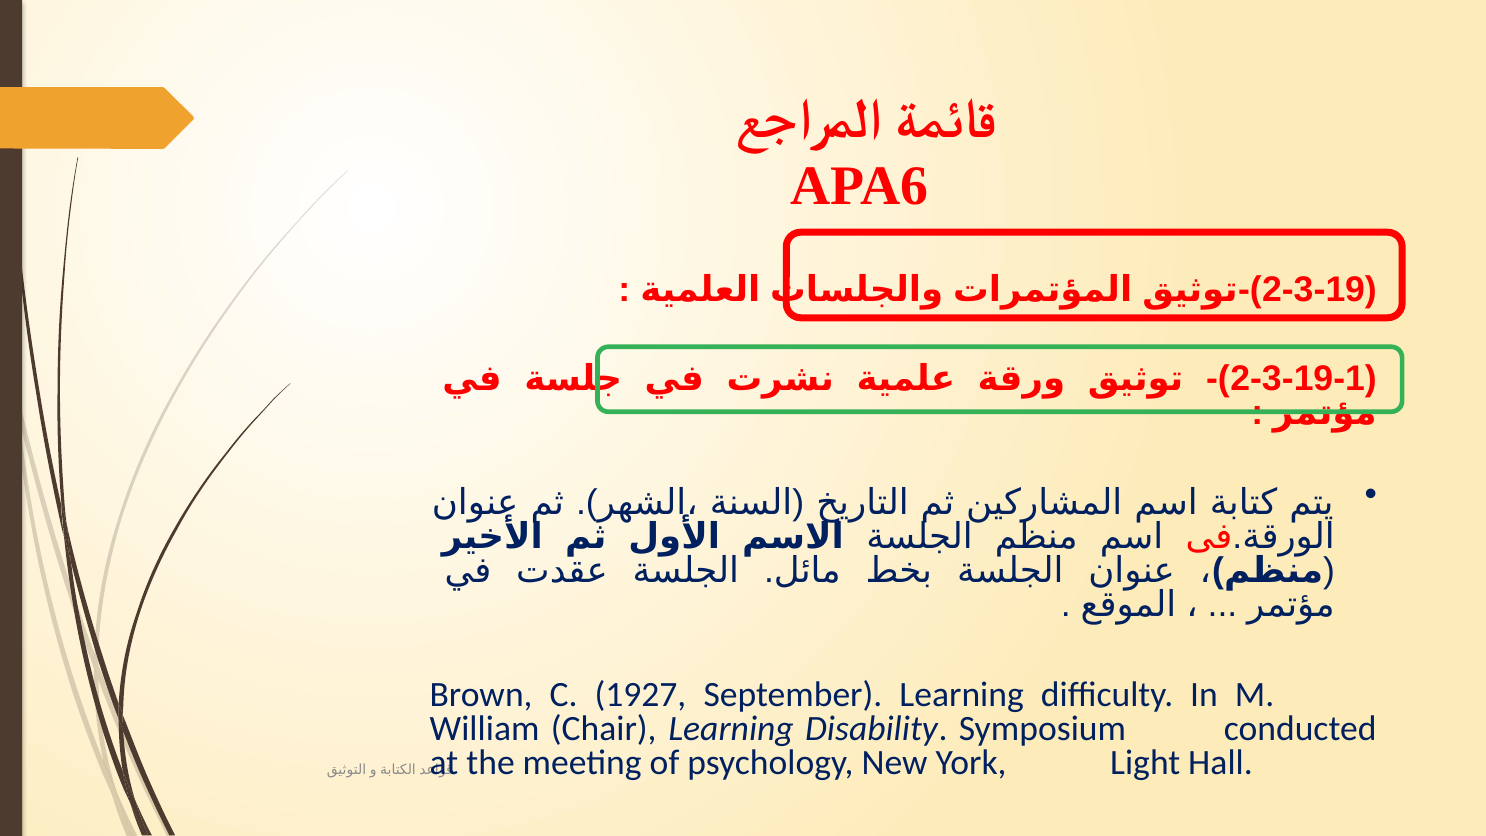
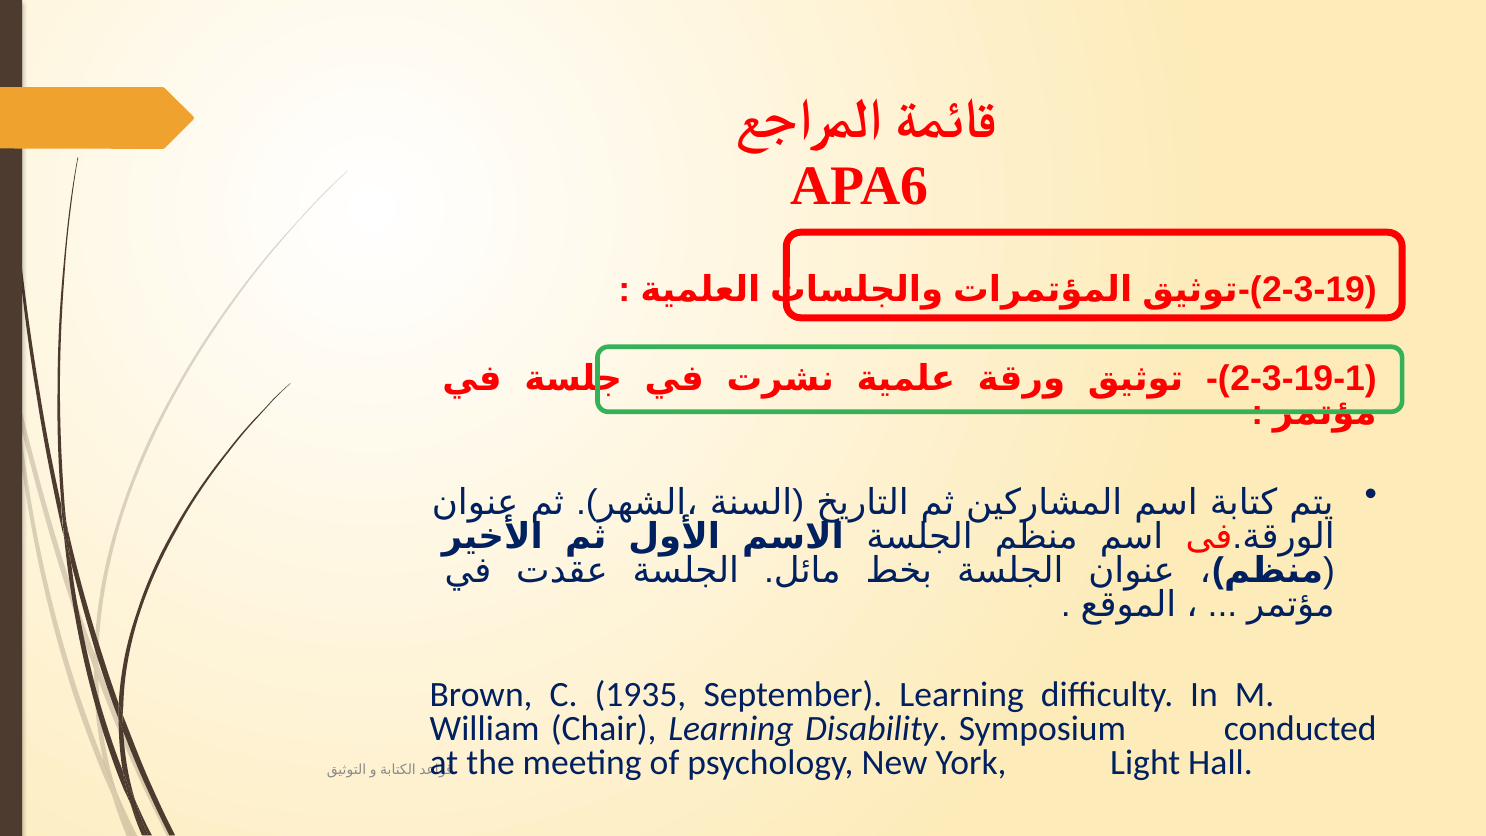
1927: 1927 -> 1935 (640, 695)
